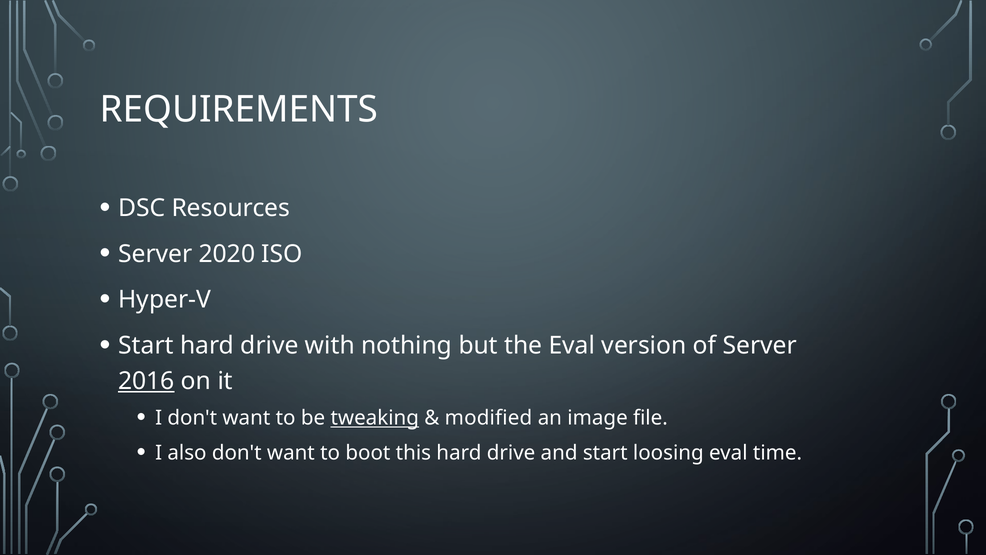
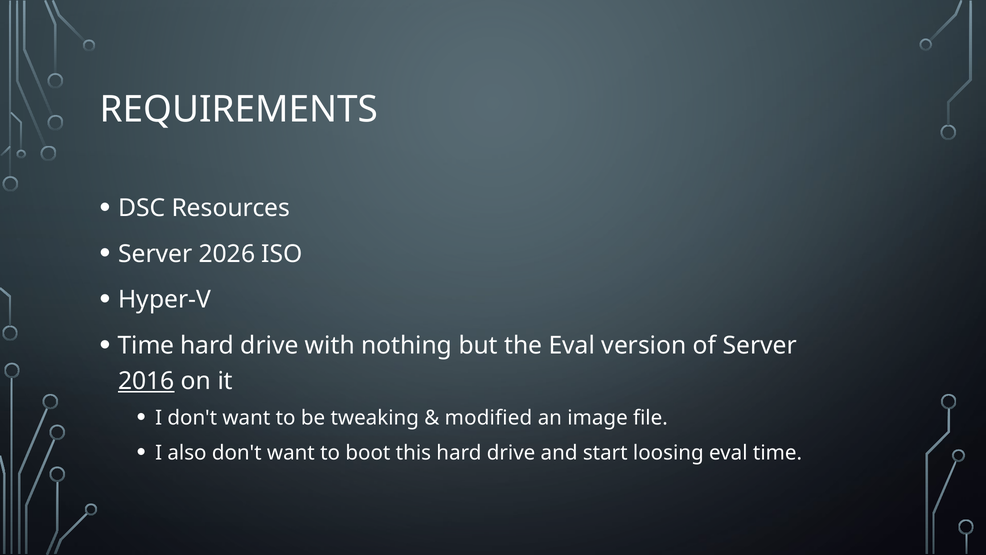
2020: 2020 -> 2026 (227, 254)
Start: Start -> Time (146, 345)
tweaking underline: present -> none (375, 418)
